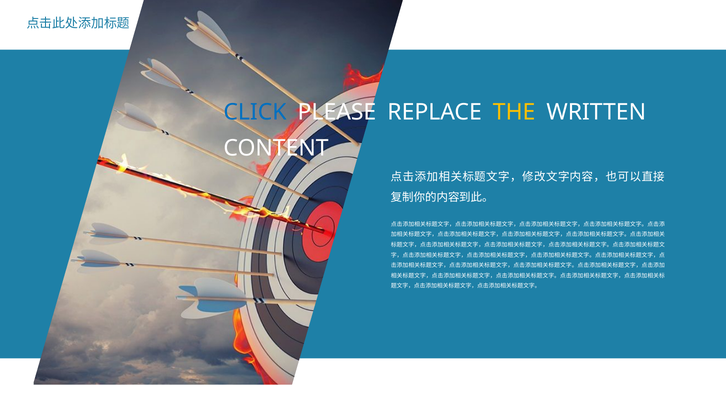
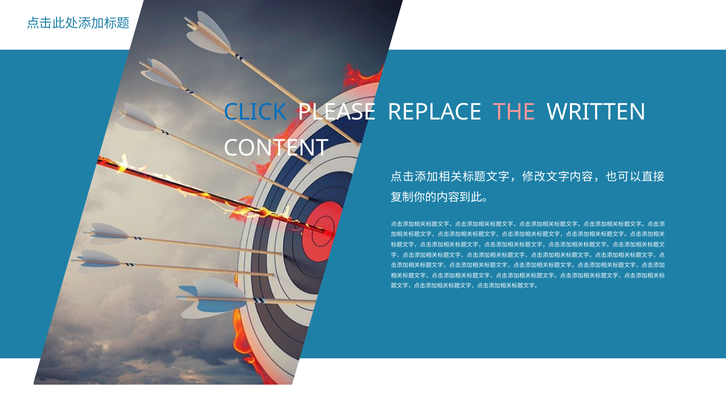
THE colour: yellow -> pink (514, 112)
